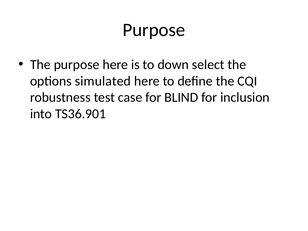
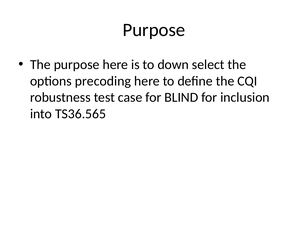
simulated: simulated -> precoding (103, 81)
TS36.901: TS36.901 -> TS36.565 (81, 114)
